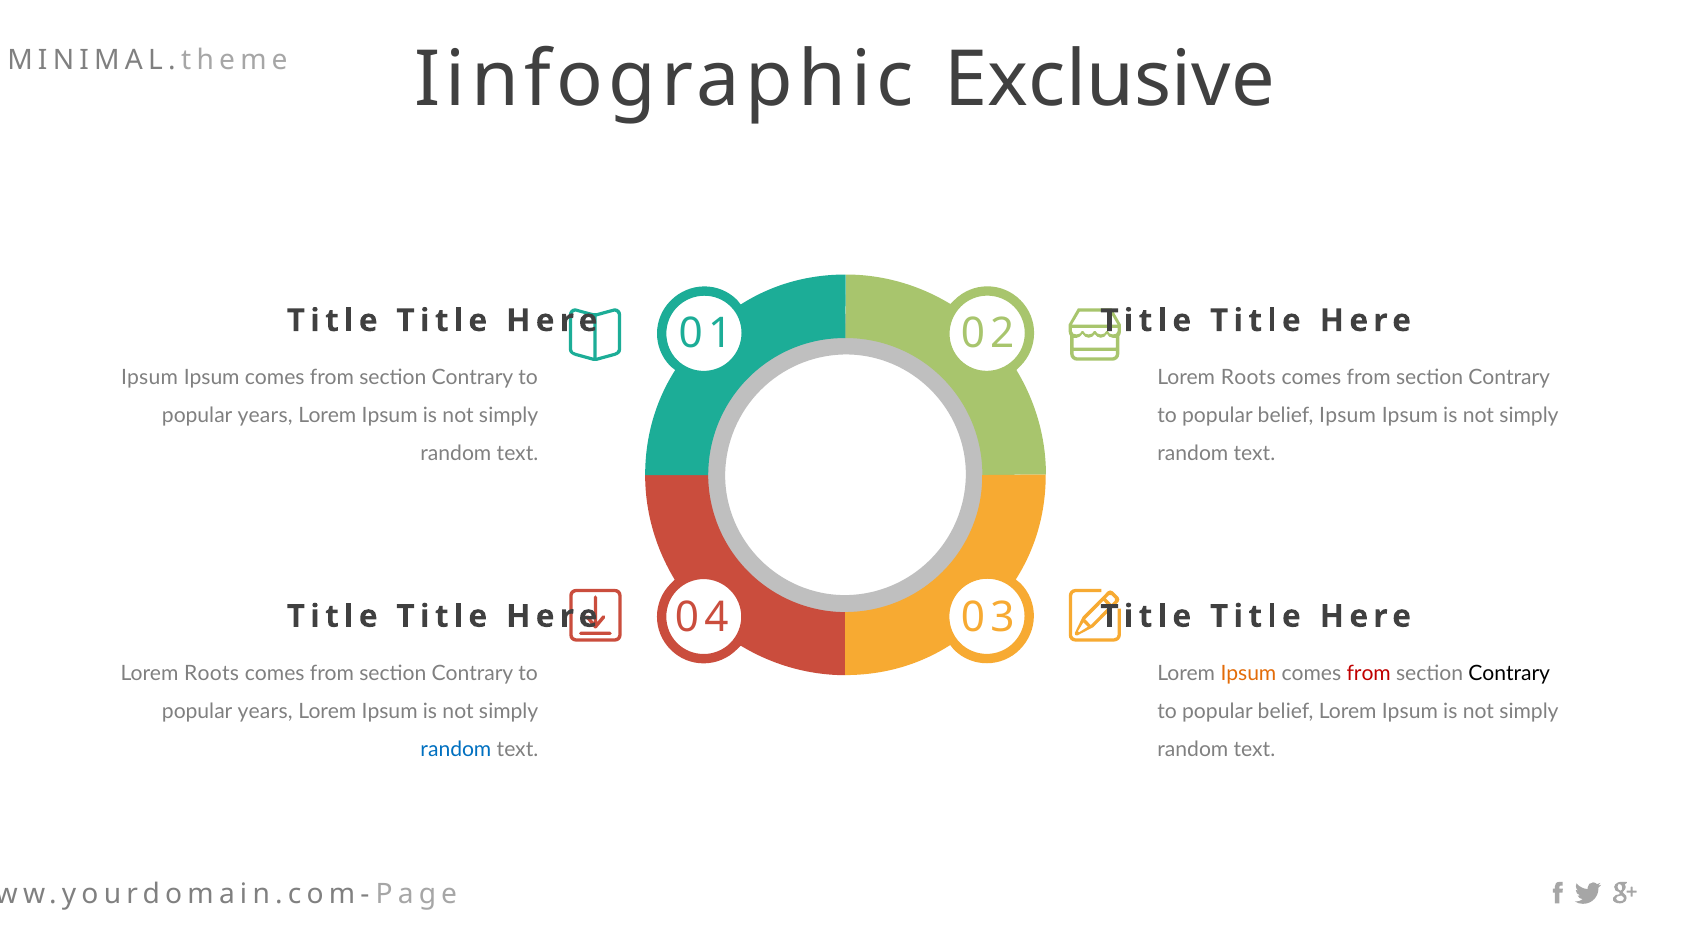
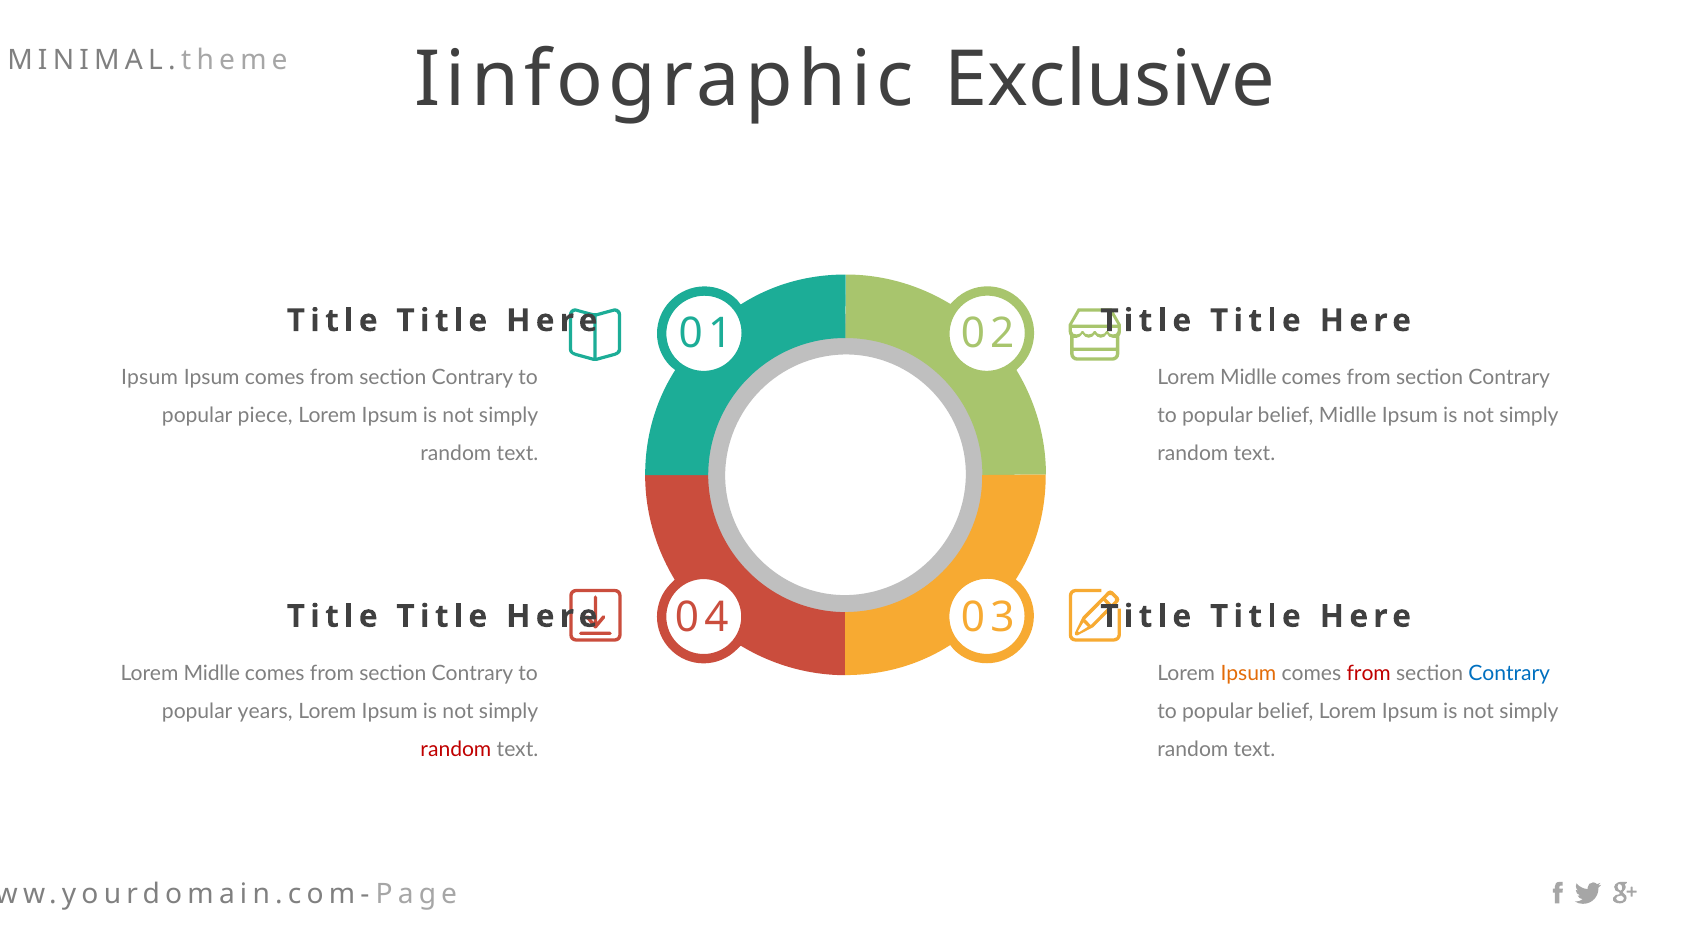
Roots: Roots -> Midlle (1249, 377)
years: years -> piece (265, 416)
belief Ipsum: Ipsum -> Midlle (1348, 416)
Roots: Roots -> Midlle (212, 673)
Contrary colour: black -> blue (1509, 673)
random colour: blue -> red (456, 749)
